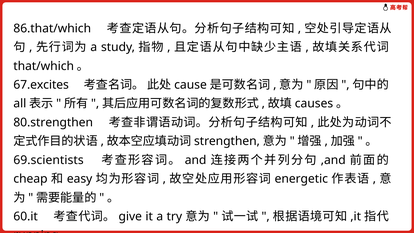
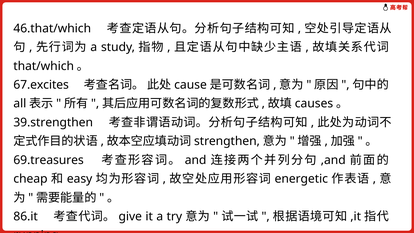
86.that/which: 86.that/which -> 46.that/which (52, 28)
80.strengthen: 80.strengthen -> 39.strengthen (53, 122)
69.scientists: 69.scientists -> 69.treasures (49, 160)
60.it: 60.it -> 86.it (26, 216)
